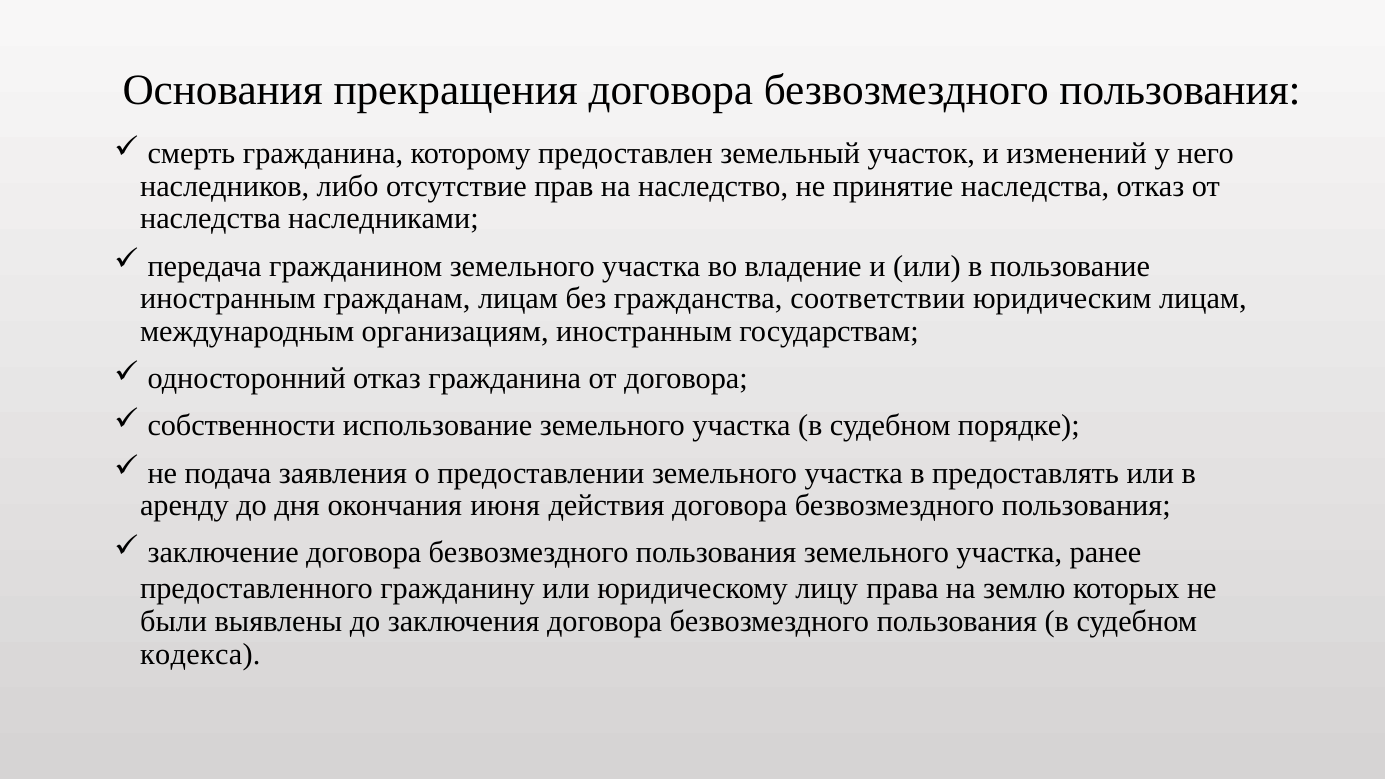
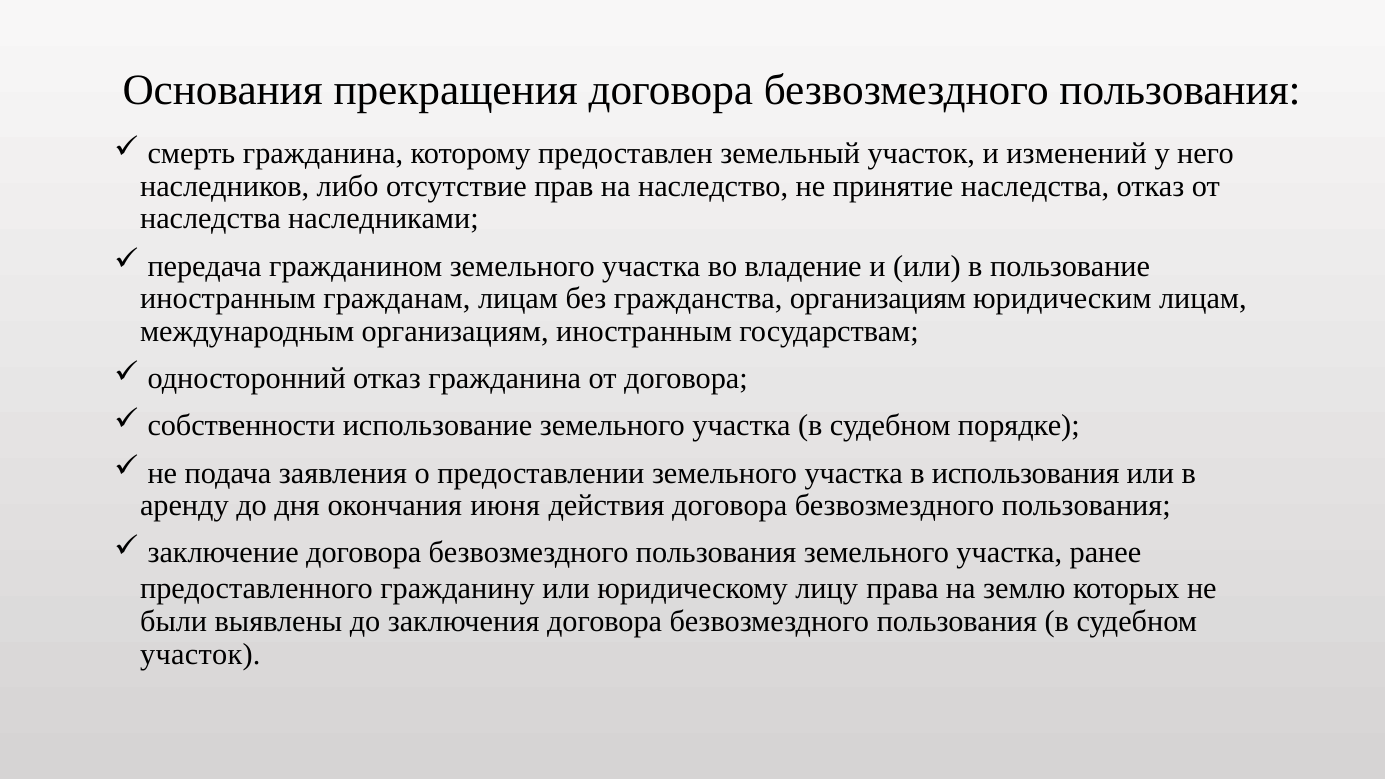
гражданства соответствии: соответствии -> организациям (878, 299)
предоставлять: предоставлять -> использования (1026, 473)
кодекса: кодекса -> участок (200, 654)
